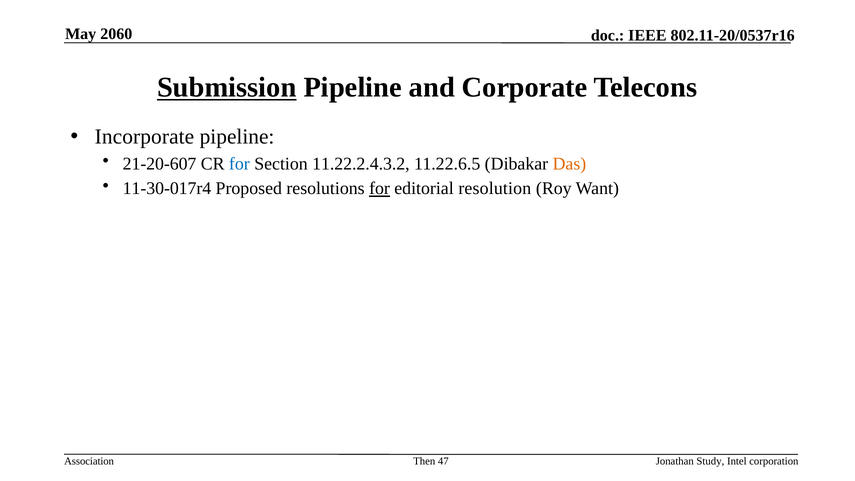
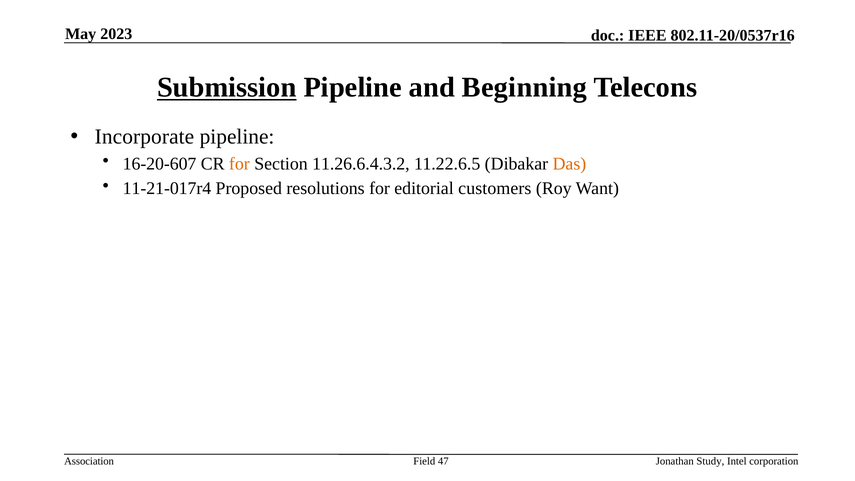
2060: 2060 -> 2023 (116, 34)
Corporate: Corporate -> Beginning (524, 87)
21-20-607: 21-20-607 -> 16-20-607 (160, 164)
for colour: blue -> orange (239, 164)
11.22.2.4.3.2: 11.22.2.4.3.2 -> 11.26.6.4.3.2 (361, 164)
11-30-017r4: 11-30-017r4 -> 11-21-017r4 (167, 189)
for underline: present -> none (380, 189)
resolution: resolution -> customers (495, 189)
Then: Then -> Field (424, 461)
